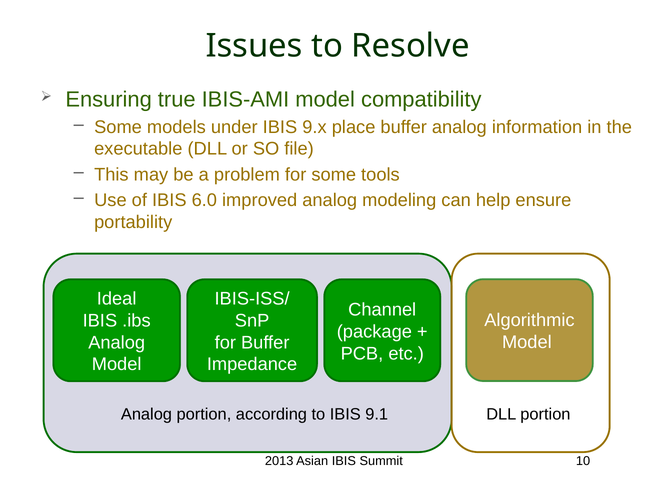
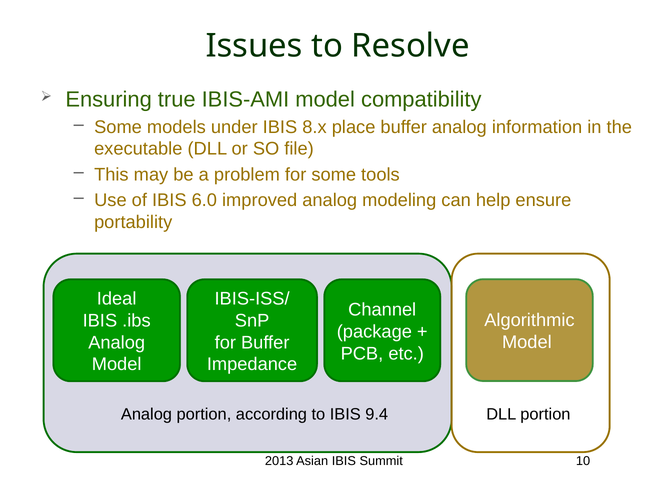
9.x: 9.x -> 8.x (314, 127)
9.1: 9.1 -> 9.4 (377, 414)
